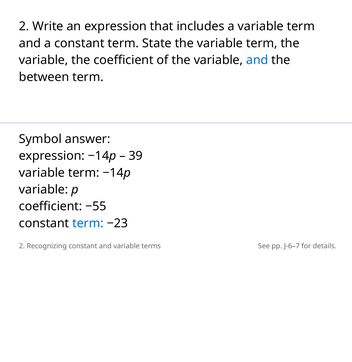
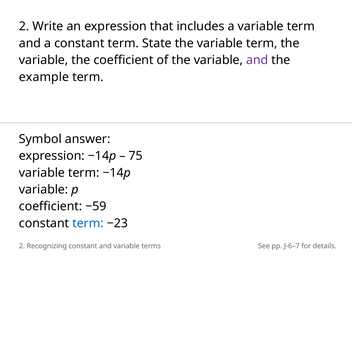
and colour: blue -> purple (257, 60)
between: between -> example (44, 77)
39: 39 -> 75 (136, 156)
−55: −55 -> −59 (96, 206)
